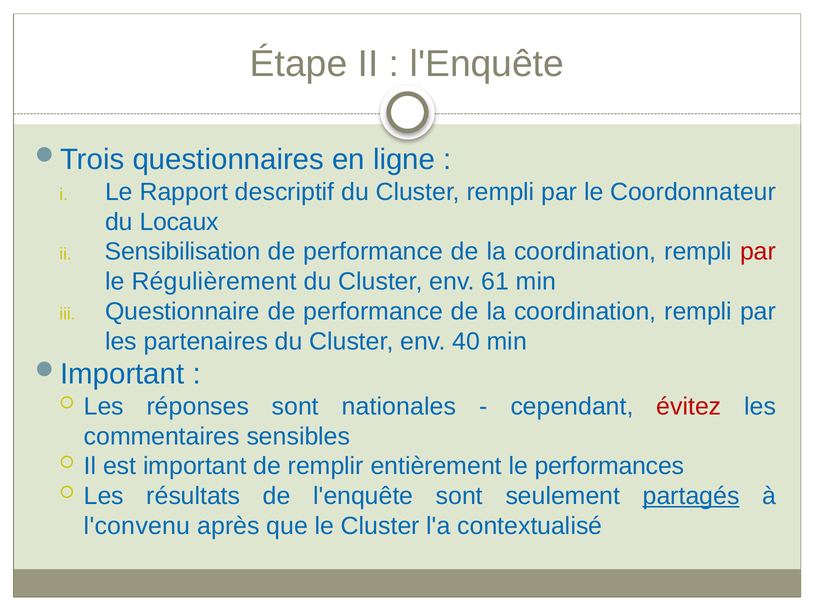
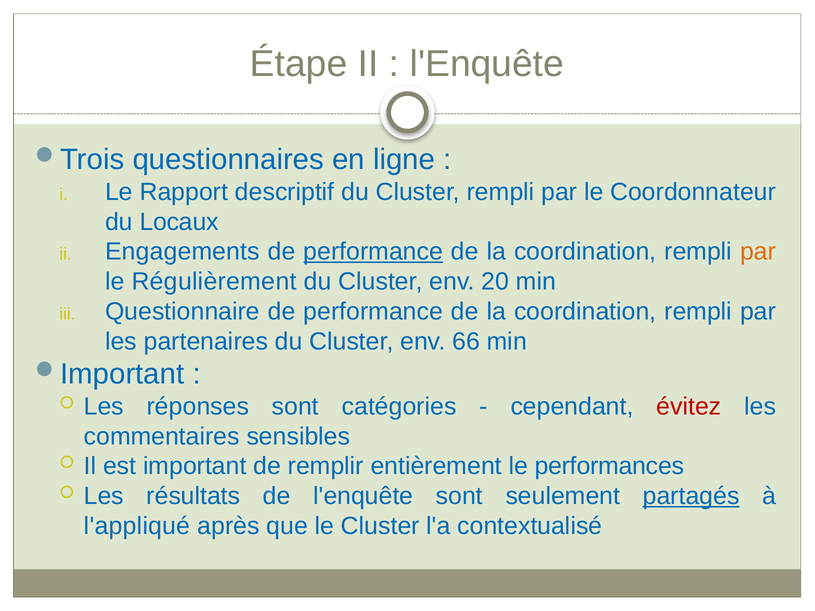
Sensibilisation: Sensibilisation -> Engagements (182, 252)
performance underline: none -> present (373, 252)
par colour: red -> orange (758, 252)
61: 61 -> 20 (495, 282)
40: 40 -> 66 (466, 341)
nationales: nationales -> catégories (399, 407)
l'convenu: l'convenu -> l'appliqué (137, 526)
